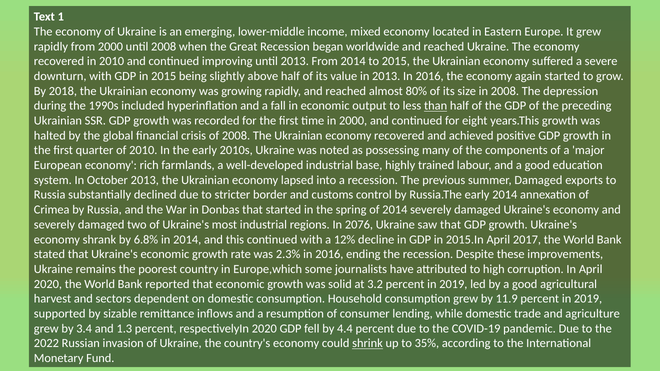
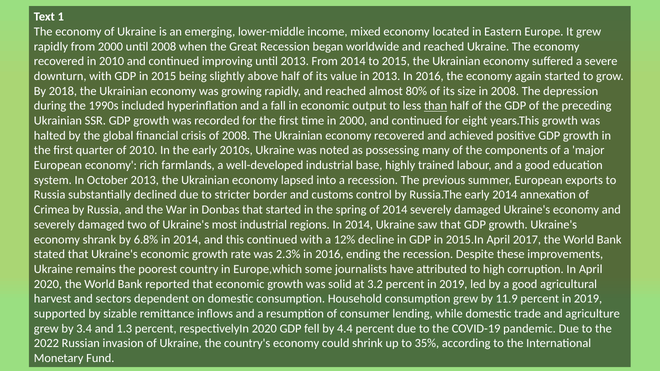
summer Damaged: Damaged -> European (538, 180)
regions In 2076: 2076 -> 2014 (359, 225)
shrink underline: present -> none (368, 344)
